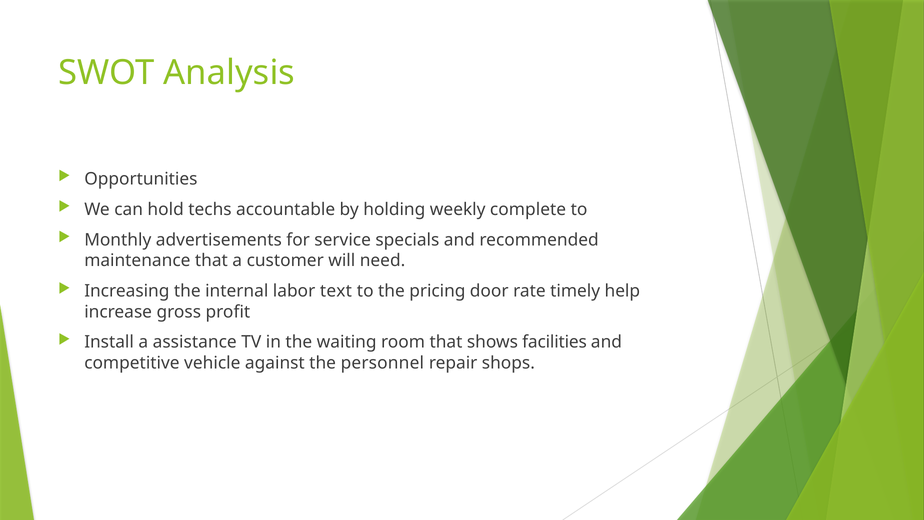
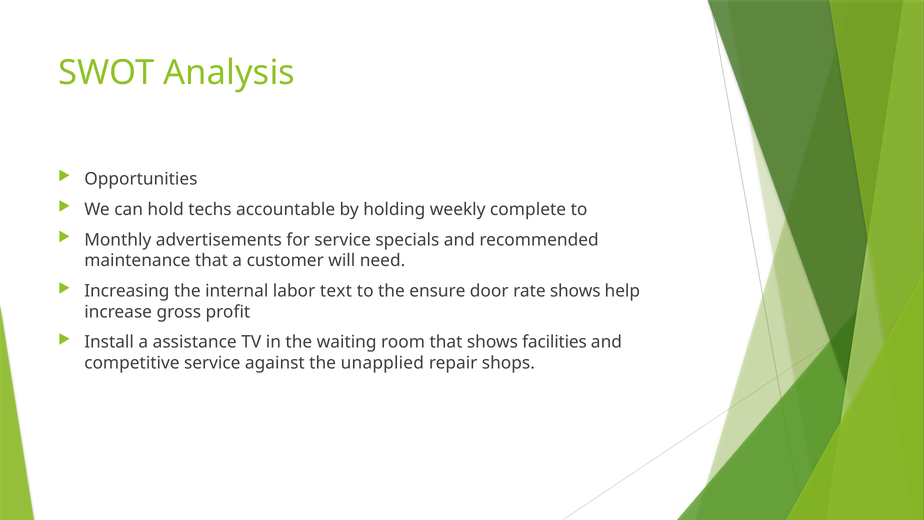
pricing: pricing -> ensure (437, 291)
rate timely: timely -> shows (575, 291)
competitive vehicle: vehicle -> service (212, 363)
personnel: personnel -> unapplied (382, 363)
